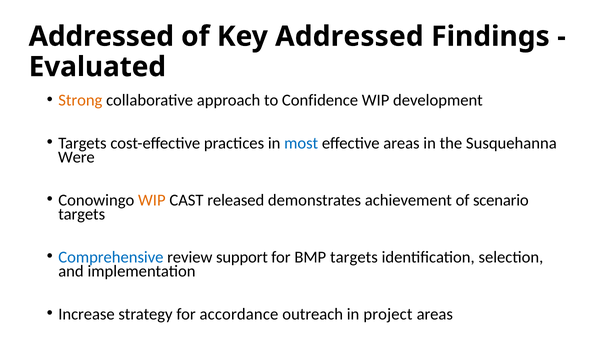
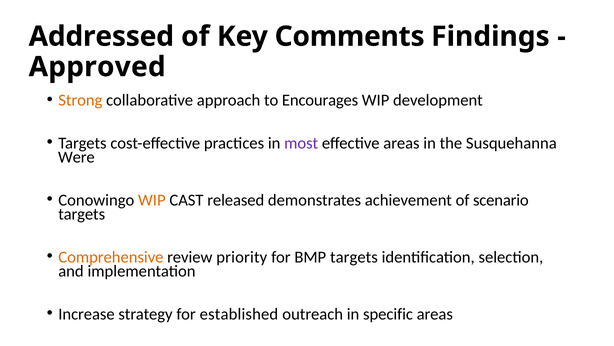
Key Addressed: Addressed -> Comments (350, 36)
Evaluated: Evaluated -> Approved (97, 67)
Confidence: Confidence -> Encourages (320, 100)
most colour: blue -> purple (301, 143)
Comprehensive colour: blue -> orange (111, 257)
support: support -> priority (242, 257)
accordance: accordance -> established (239, 313)
project: project -> specific (388, 313)
